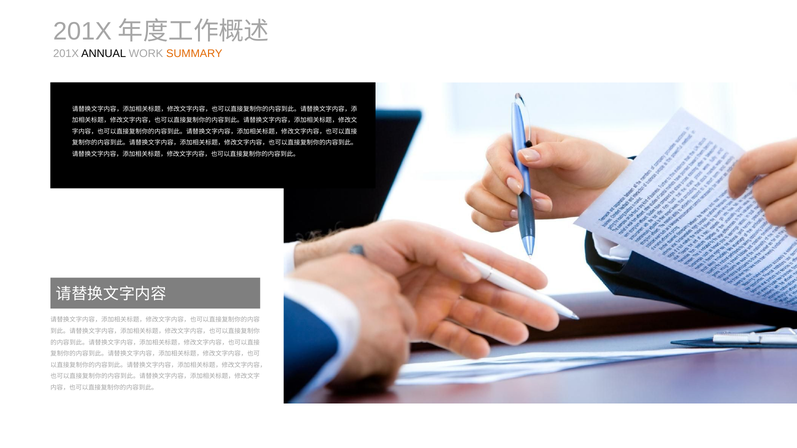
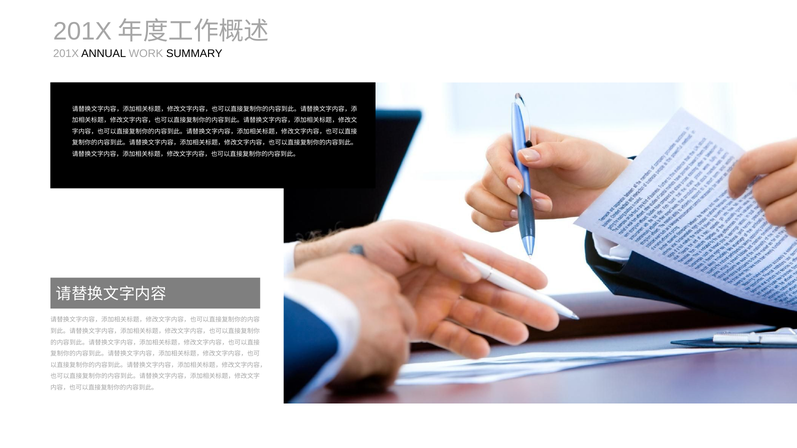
SUMMARY colour: orange -> black (194, 53)
